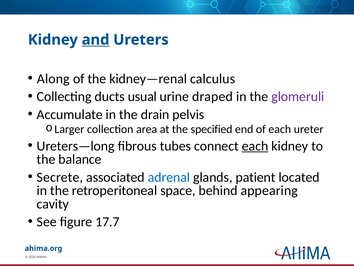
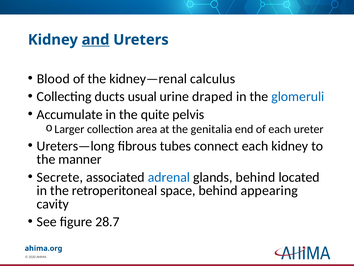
Along: Along -> Blood (53, 79)
glomeruli colour: purple -> blue (298, 96)
drain: drain -> quite (155, 114)
specified: specified -> genitalia (211, 129)
each underline: present -> none (255, 146)
balance: balance -> manner (80, 159)
glands patient: patient -> behind (255, 177)
17.7: 17.7 -> 28.7 (107, 222)
